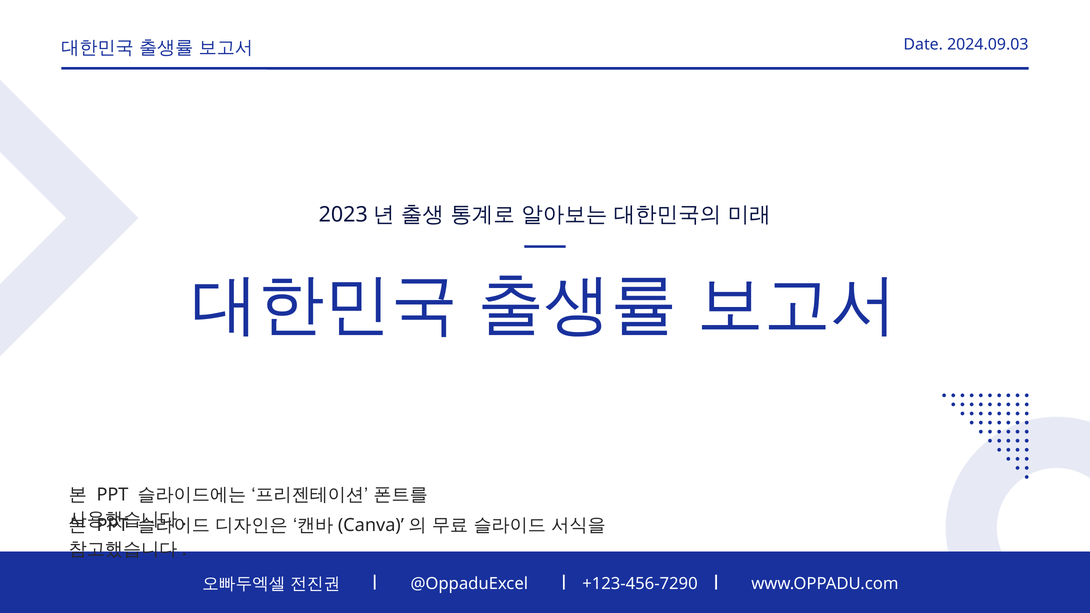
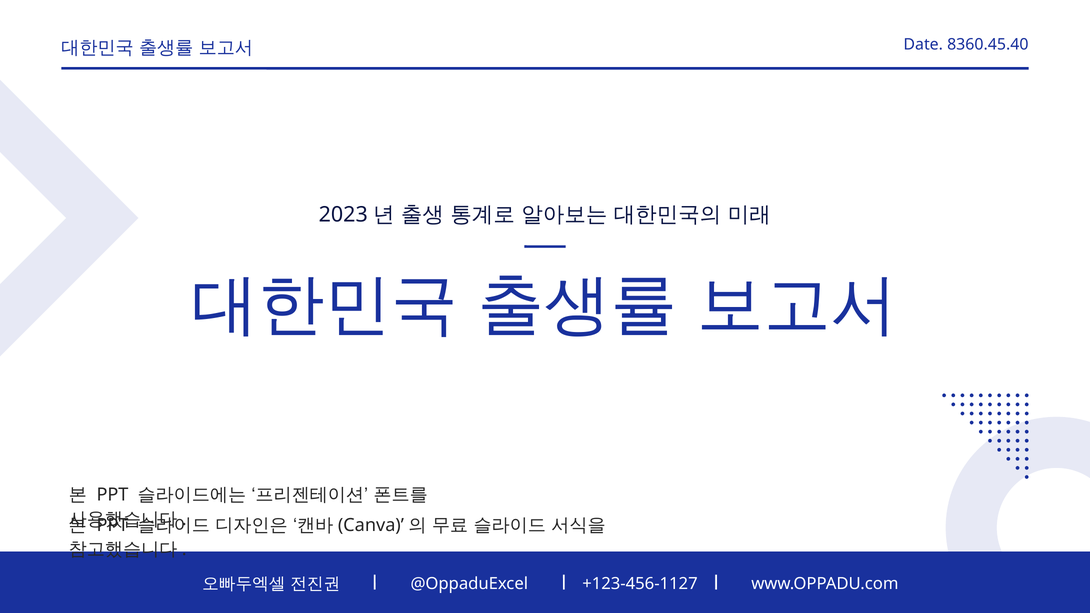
2024.09.03: 2024.09.03 -> 8360.45.40 (988, 44)
+123-456-7290: +123-456-7290 -> +123-456-1127 (640, 584)
